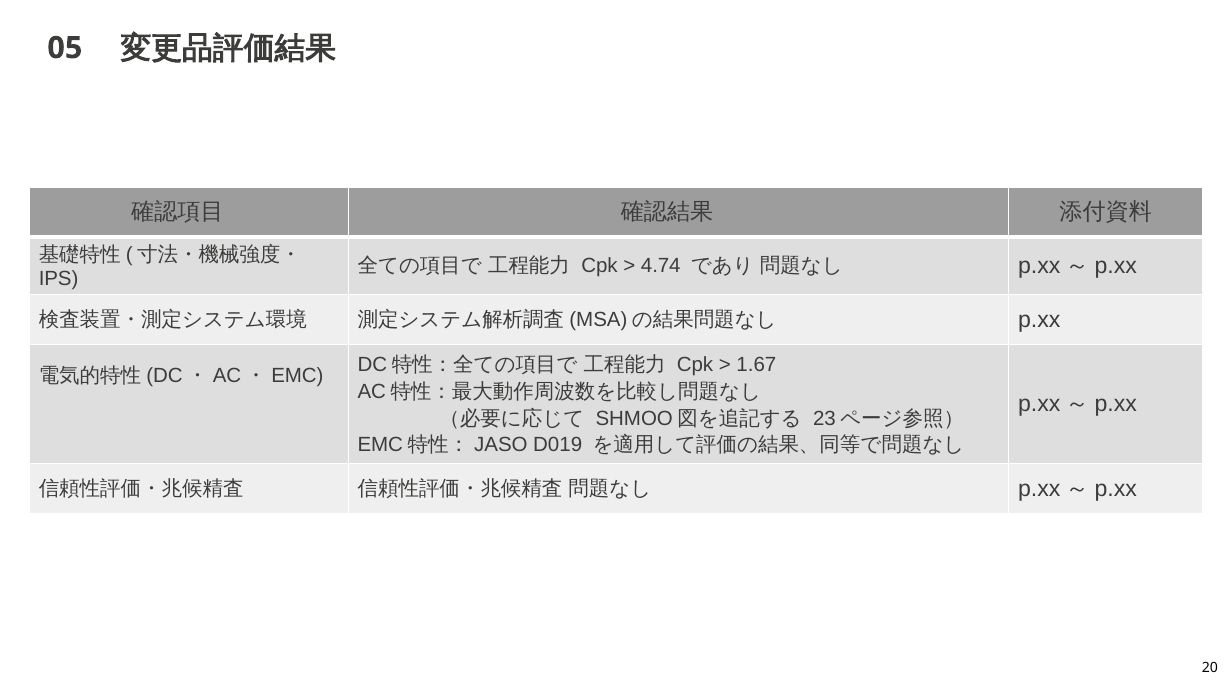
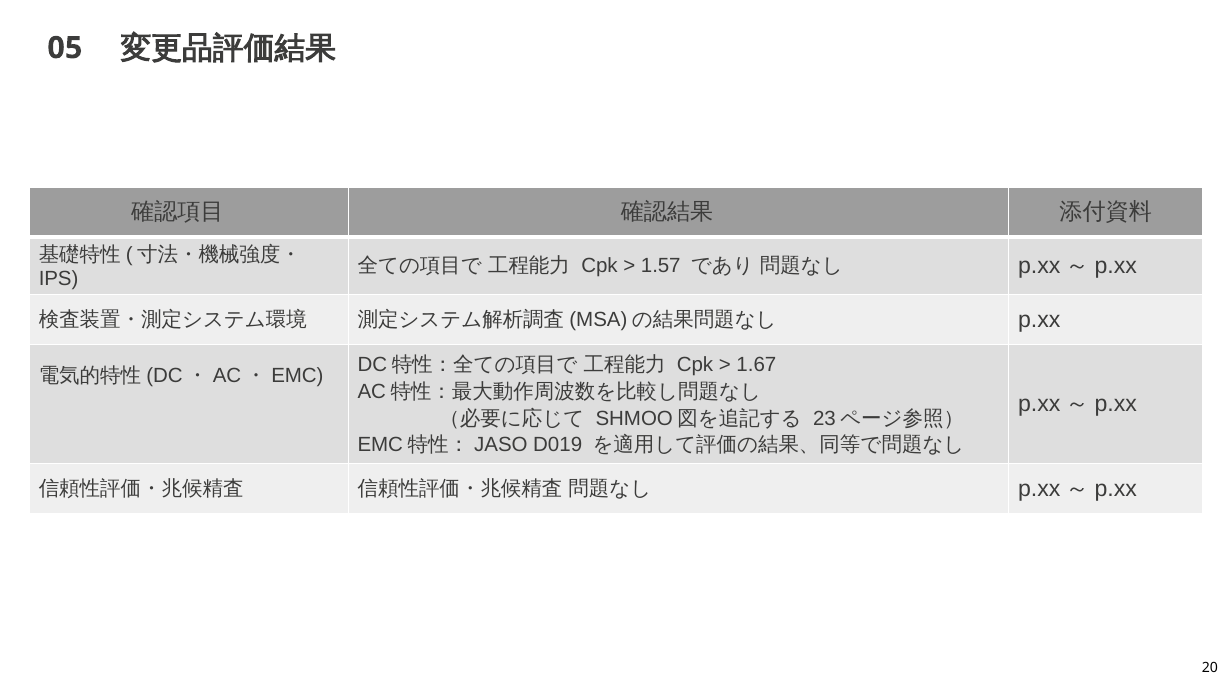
4.74: 4.74 -> 1.57 (661, 266)
